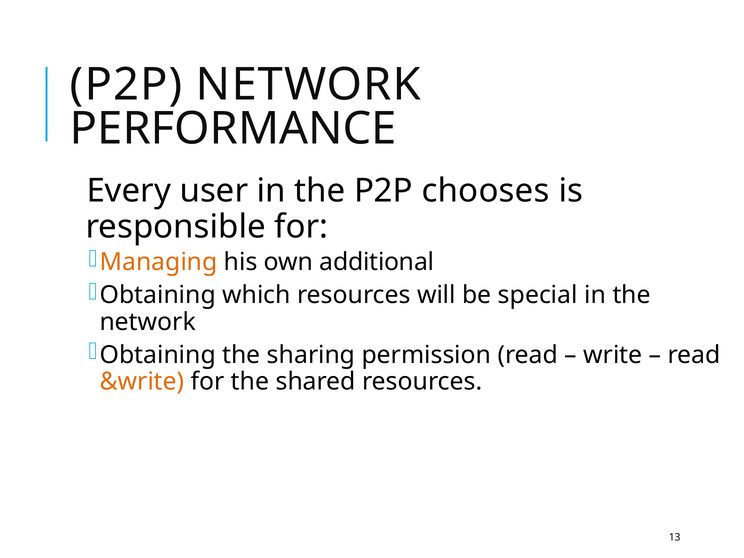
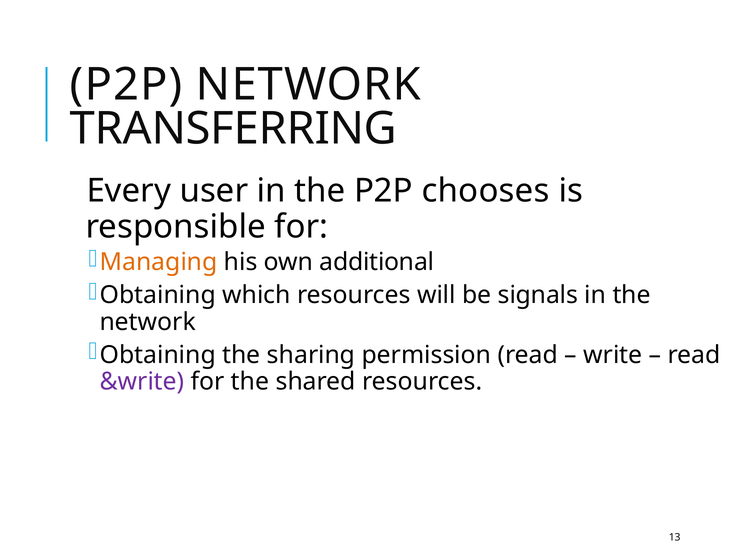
PERFORMANCE: PERFORMANCE -> TRANSFERRING (233, 129)
special: special -> signals (538, 295)
&write colour: orange -> purple (142, 382)
